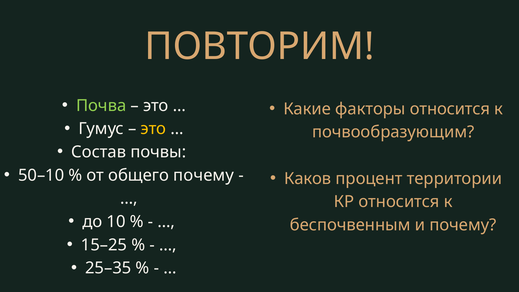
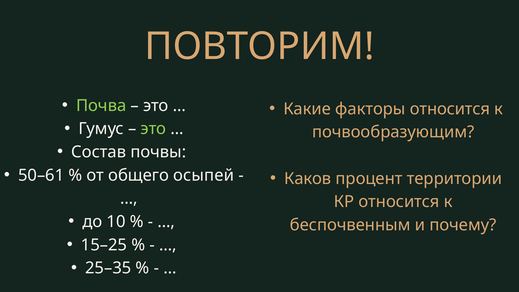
это colour: yellow -> light green (153, 129)
50–10: 50–10 -> 50–61 (41, 175)
общего почему: почему -> осыпей (204, 175)
